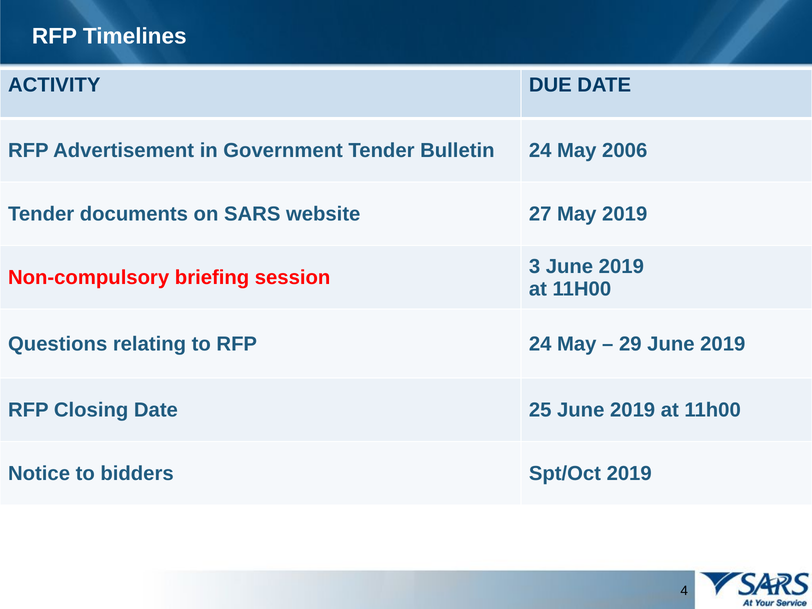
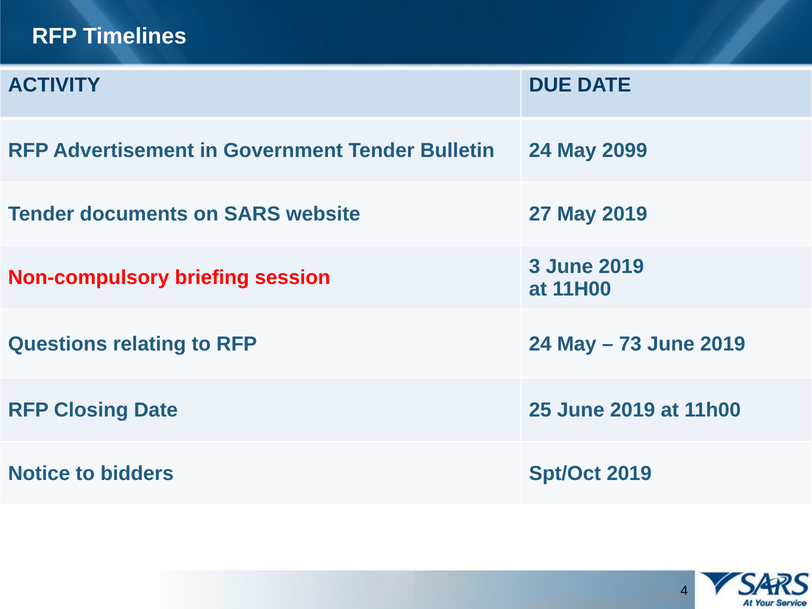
2006: 2006 -> 2099 (625, 150)
29: 29 -> 73 (630, 344)
